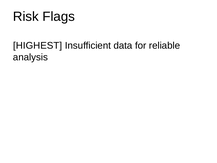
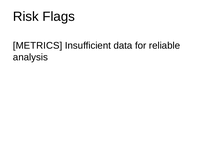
HIGHEST: HIGHEST -> METRICS (38, 46)
